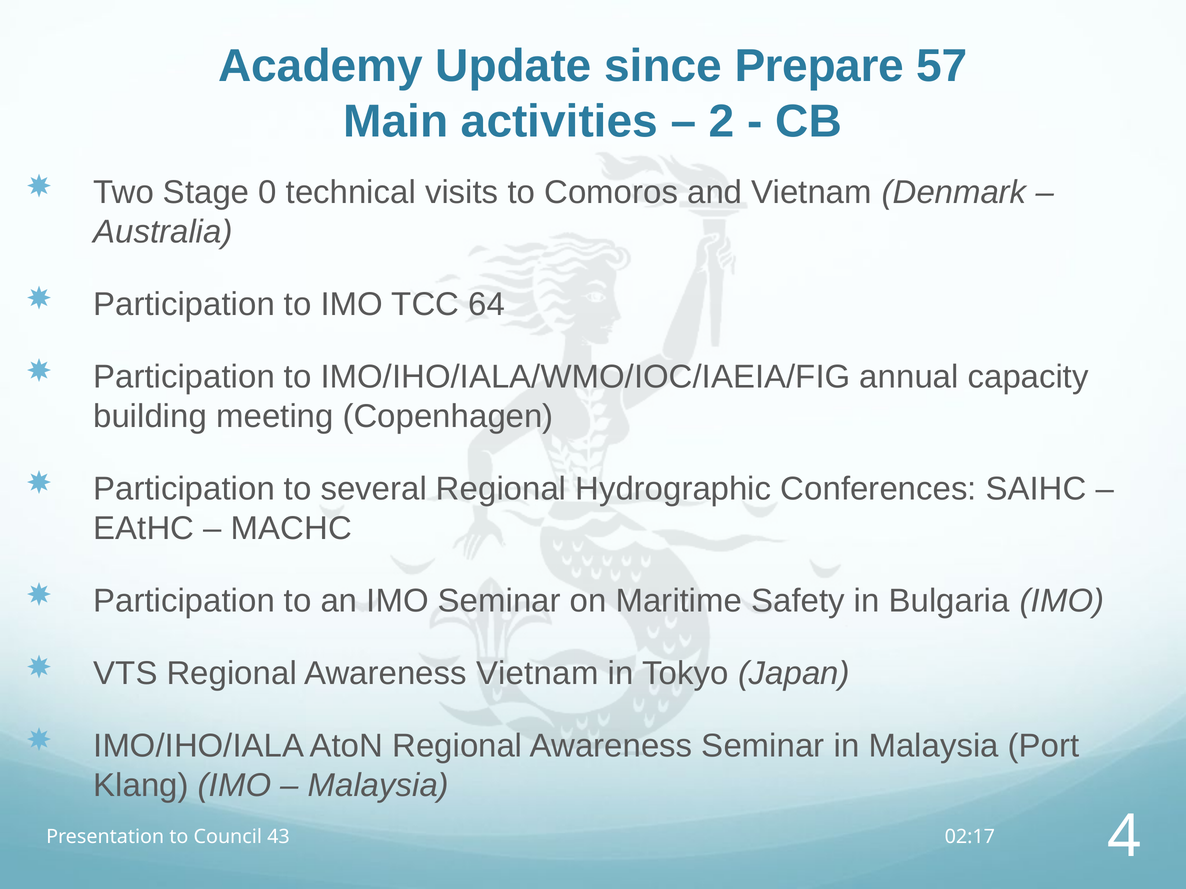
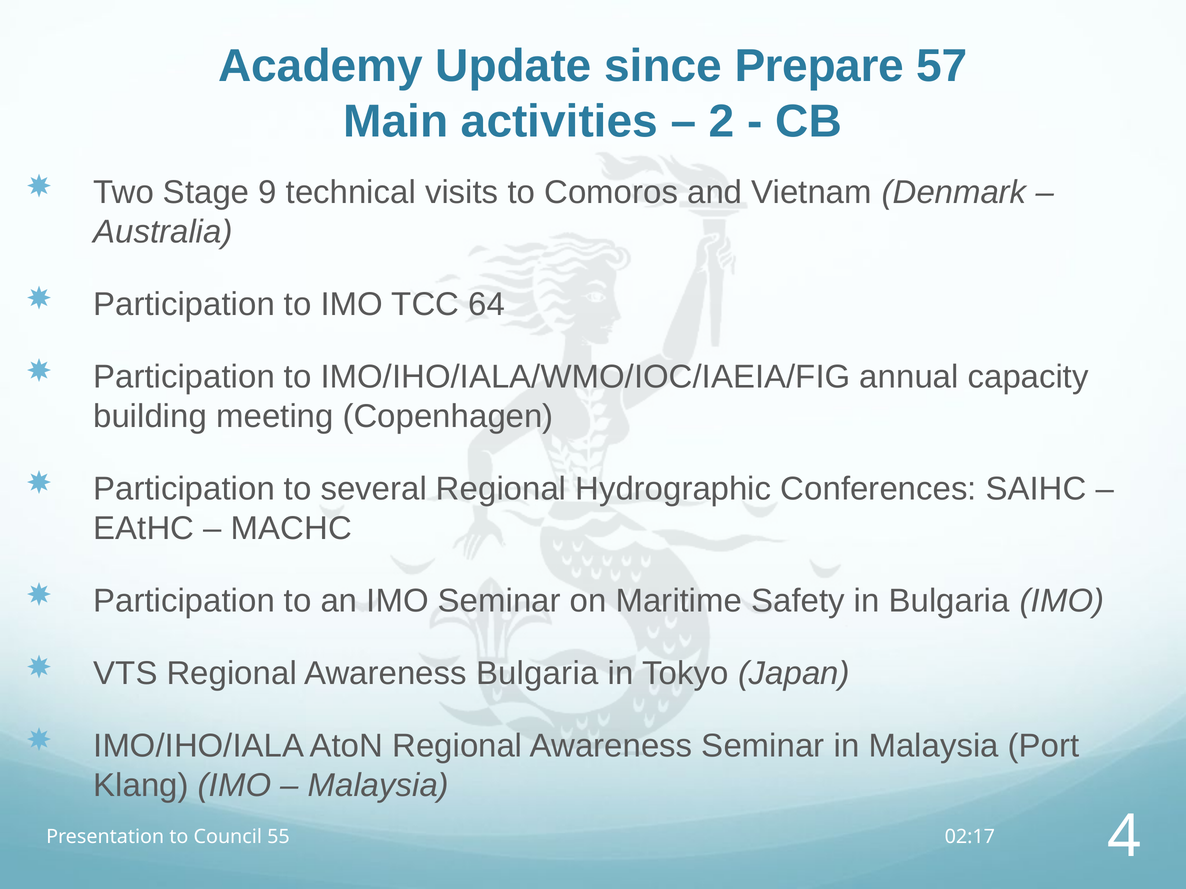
0: 0 -> 9 (267, 192)
Awareness Vietnam: Vietnam -> Bulgaria (537, 674)
43: 43 -> 55 (278, 837)
